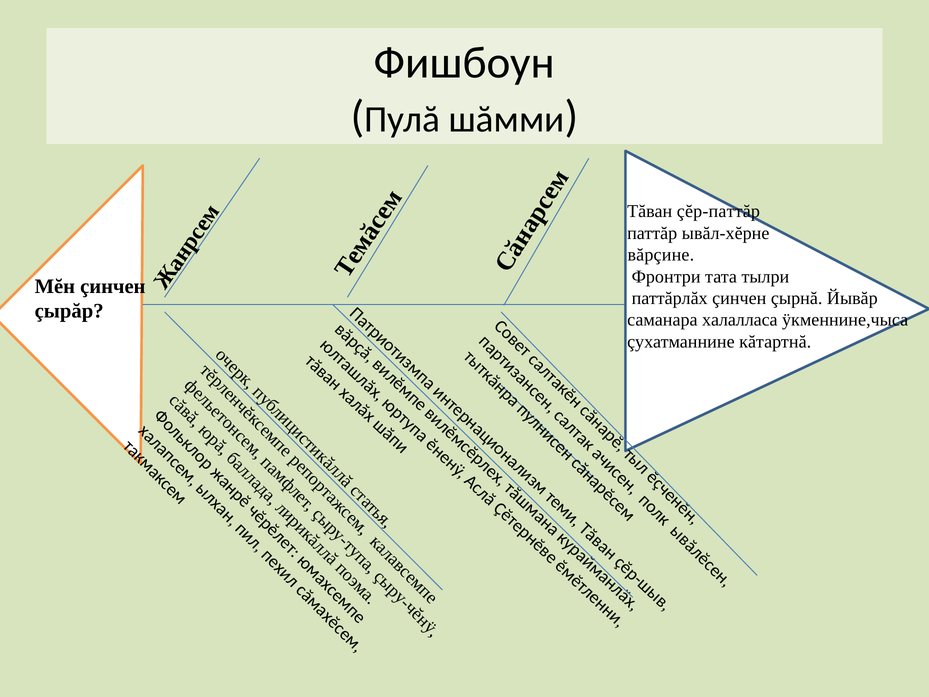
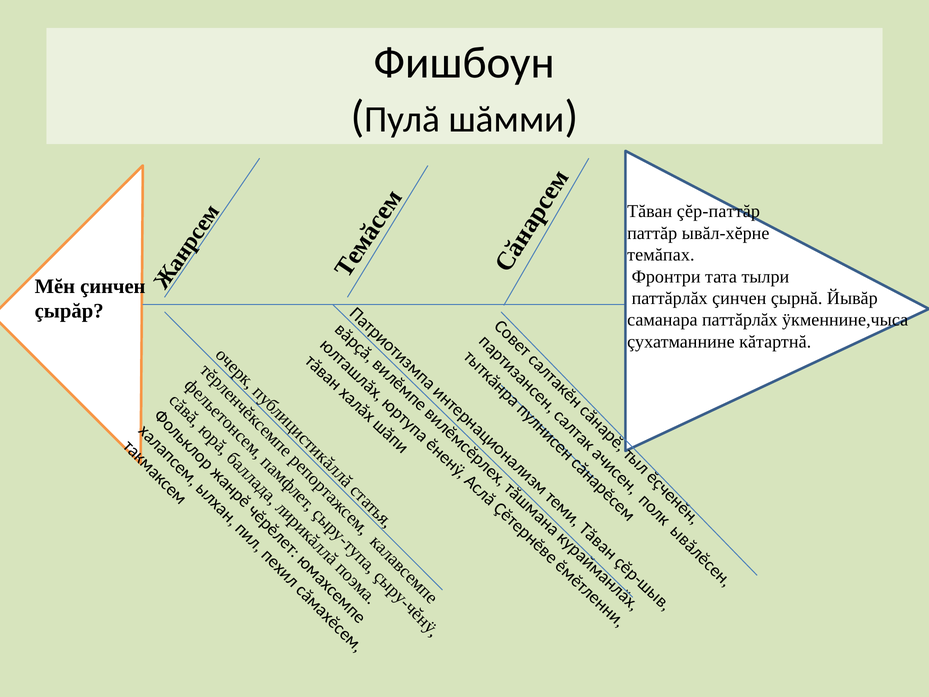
вăрçине: вăрçине -> темăпах (661, 255)
саманара халалласа: халалласа -> паттăрлăх (740, 320)
